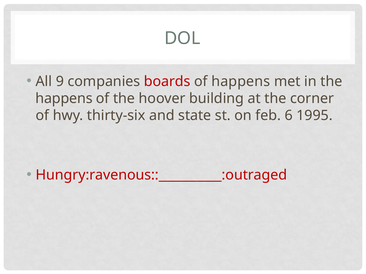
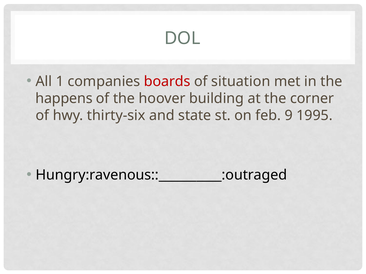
9: 9 -> 1 (60, 81)
of happens: happens -> situation (241, 81)
6: 6 -> 9 (289, 116)
Hungry:ravenous::__________:outraged colour: red -> black (161, 175)
